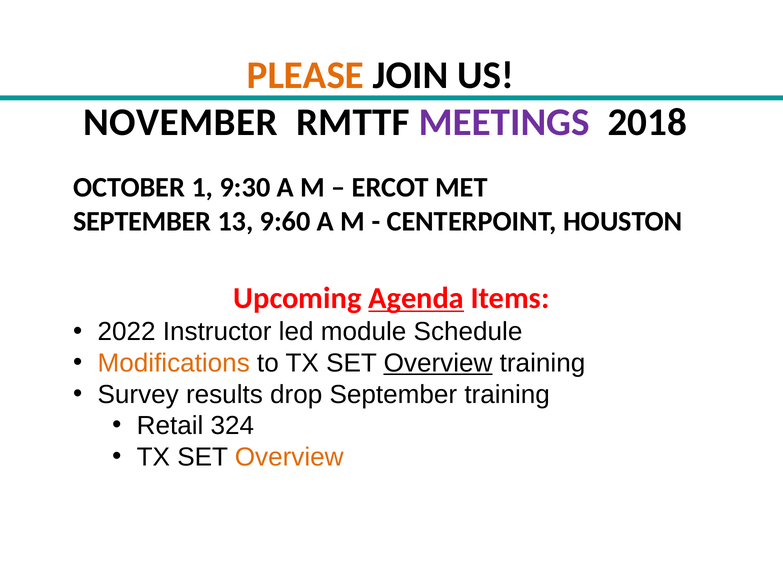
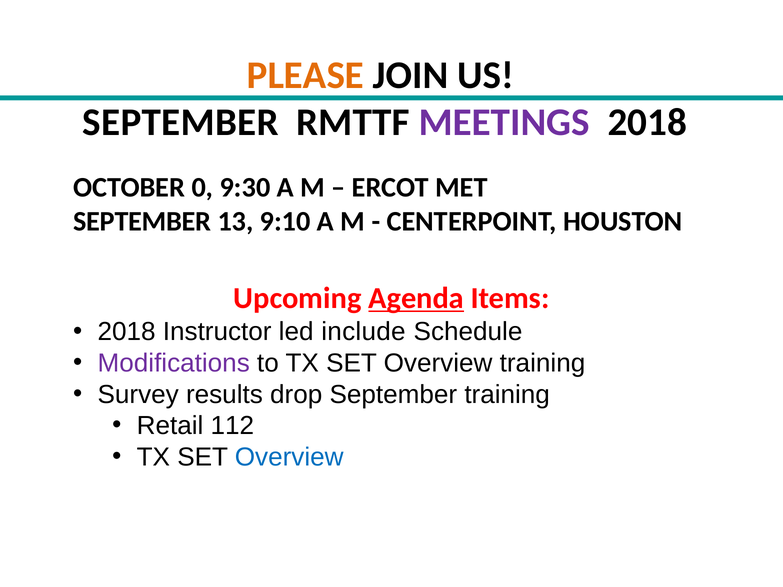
NOVEMBER: NOVEMBER -> SEPTEMBER (180, 122)
1: 1 -> 0 (202, 188)
9:60: 9:60 -> 9:10 (285, 222)
2022: 2022 -> 2018 (127, 332)
module: module -> include (363, 332)
Modifications colour: orange -> purple (174, 363)
Overview underline: present -> none (438, 363)
324: 324 -> 112 (232, 426)
Overview colour: orange -> blue (289, 457)
